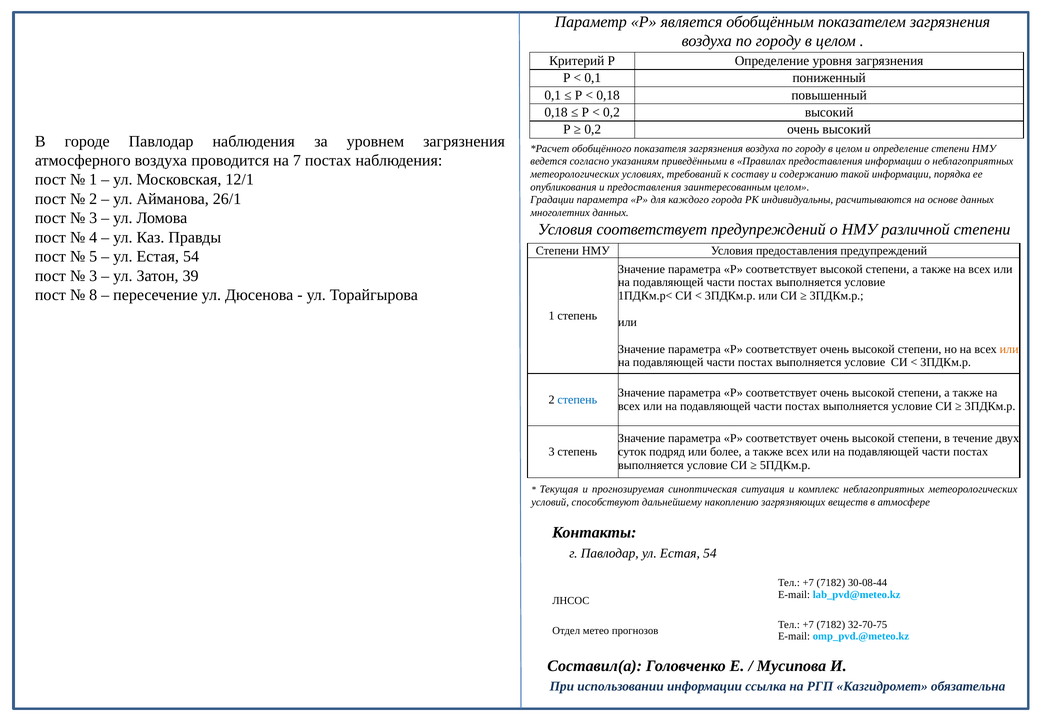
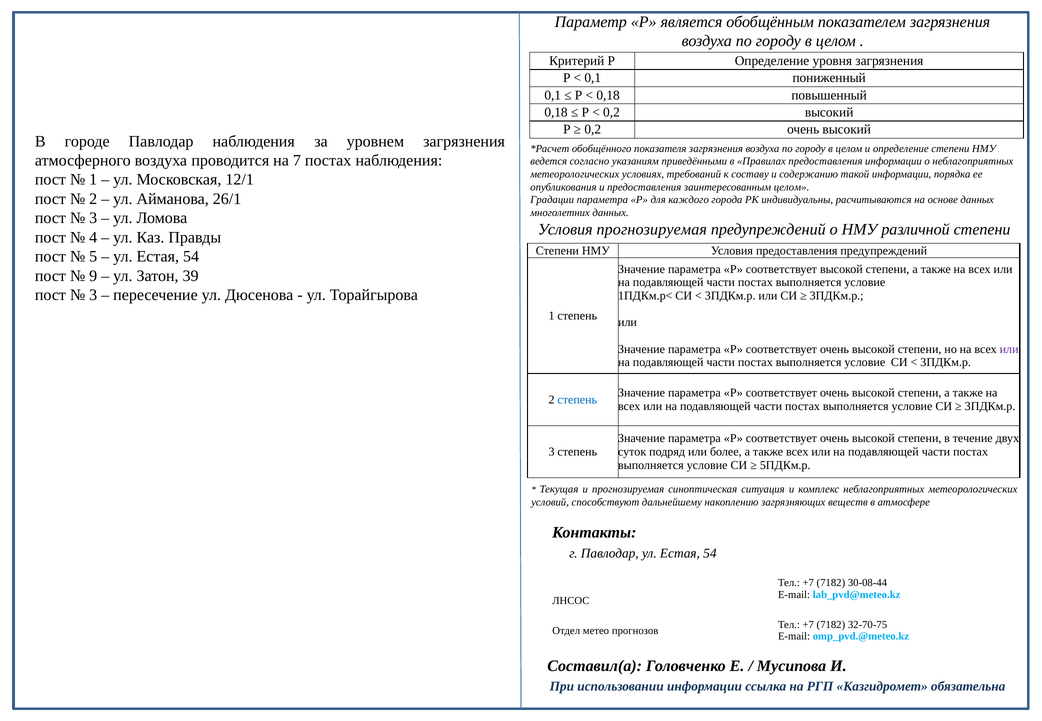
Условия соответствует: соответствует -> прогнозируемая (652, 230)
3: 3 -> 9 (93, 276)
8: 8 -> 3 (93, 295)
или colour: orange -> purple (1009, 349)
